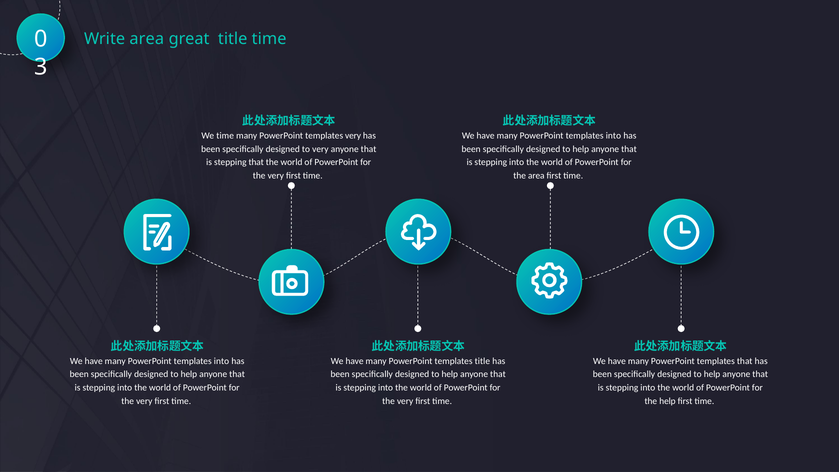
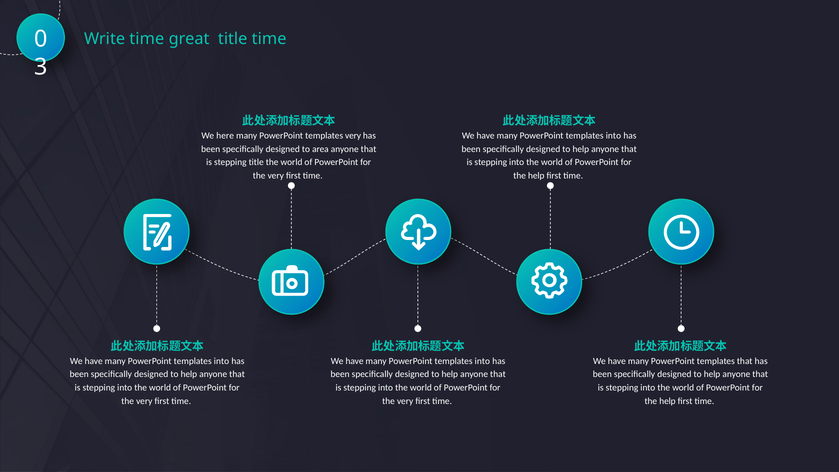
Write area: area -> time (147, 39)
We time: time -> here (225, 136)
to very: very -> area (320, 149)
stepping that: that -> title (256, 162)
area: area -> help (536, 176)
title: title -> into (482, 361)
